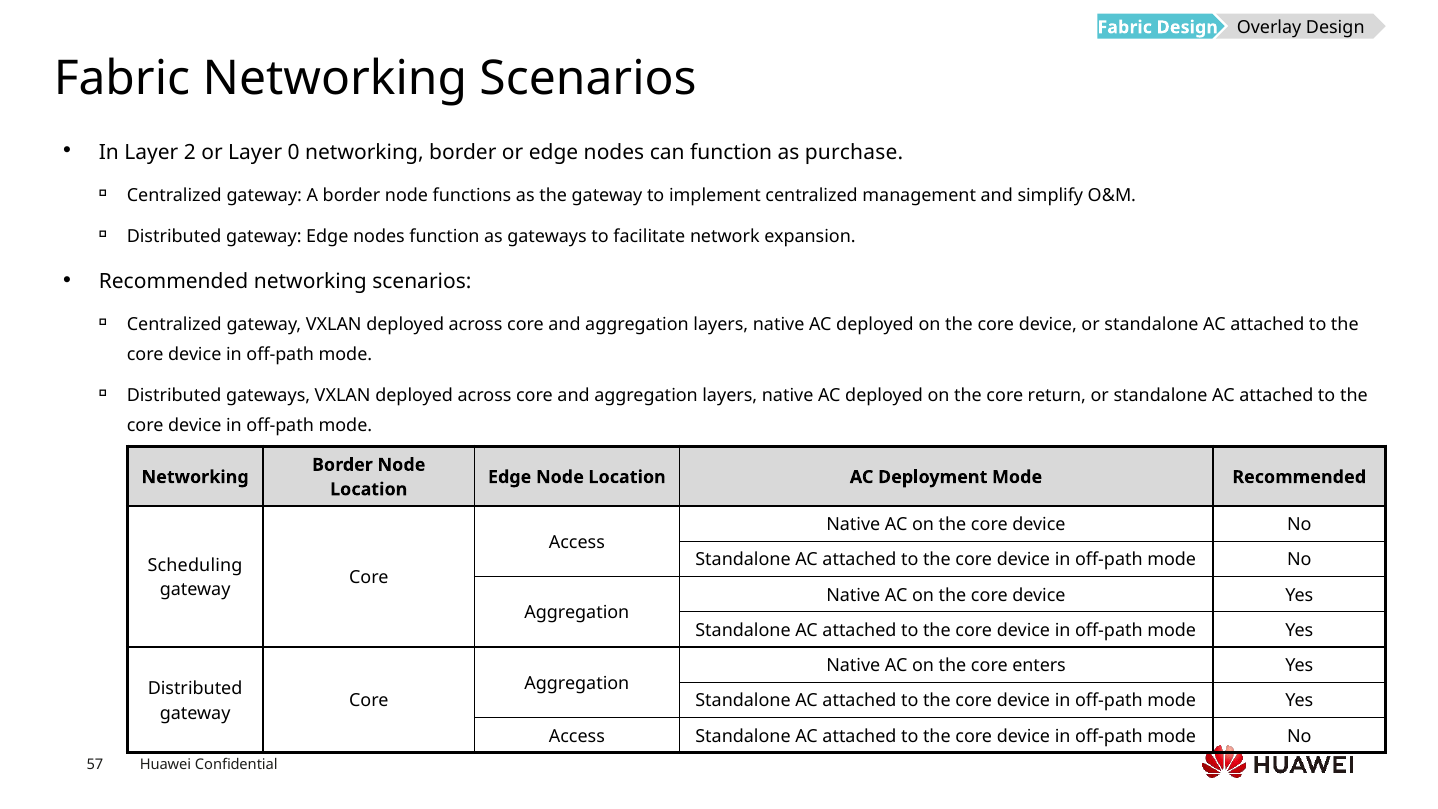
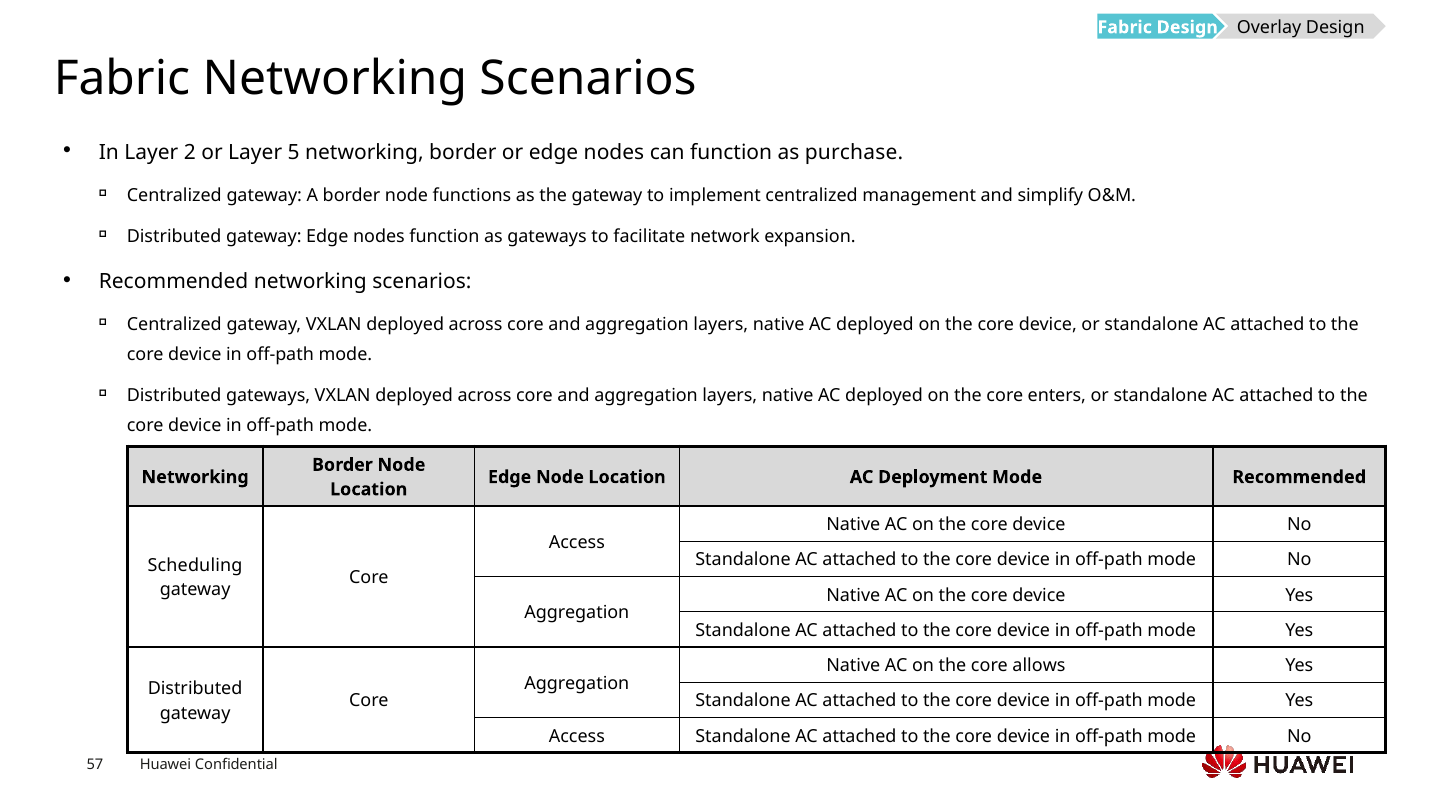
0: 0 -> 5 (294, 153)
return: return -> enters (1057, 396)
enters: enters -> allows (1039, 666)
